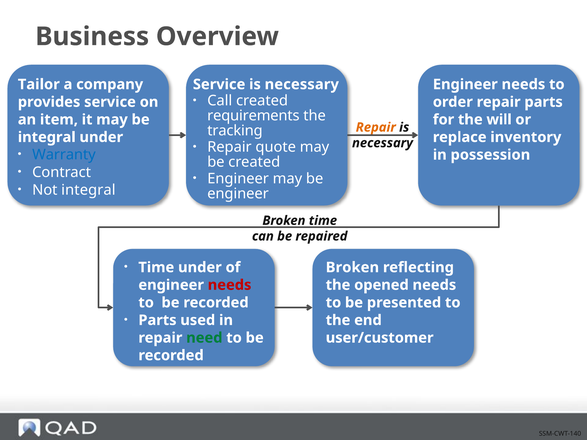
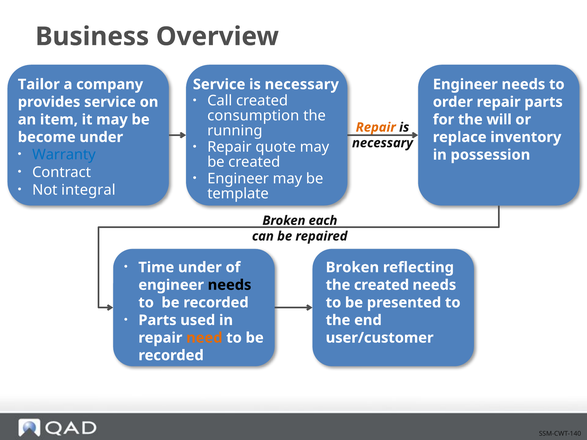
requirements: requirements -> consumption (253, 116)
tracking: tracking -> running (235, 131)
integral: integral -> become (47, 137)
engineer: engineer -> template (238, 194)
Broken time: time -> each (323, 221)
needs colour: red -> black (230, 285)
the opened: opened -> created (381, 285)
need colour: green -> orange (204, 338)
